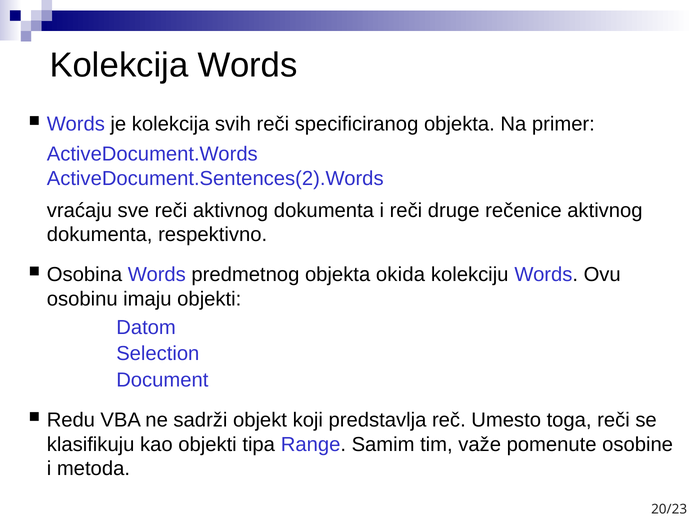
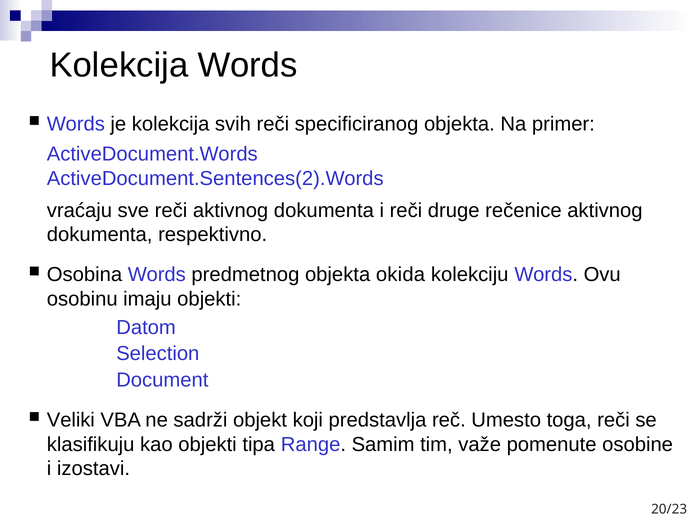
Redu: Redu -> Veliki (71, 420)
metoda: metoda -> izostavi (93, 468)
